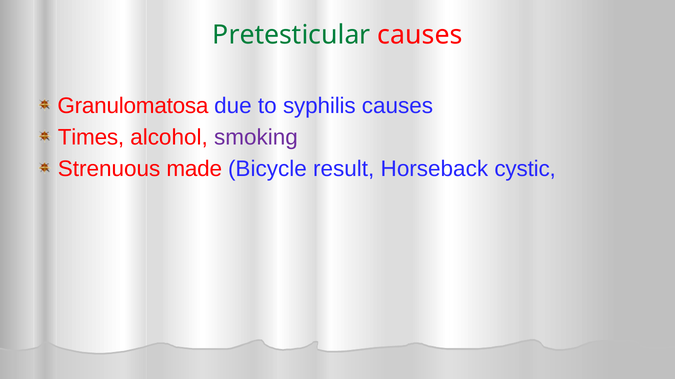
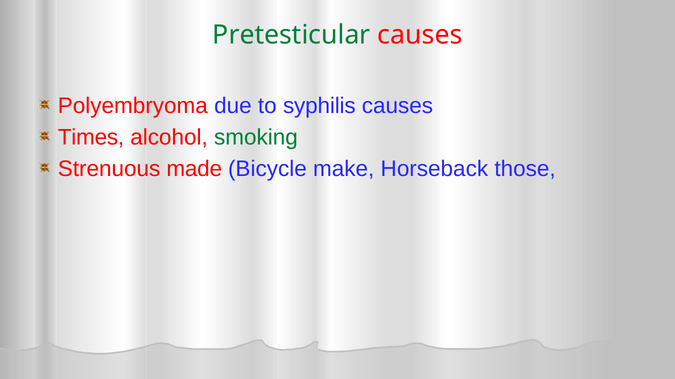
Granulomatosa: Granulomatosa -> Polyembryoma (133, 106)
smoking colour: purple -> green (256, 138)
result: result -> make (344, 169)
cystic: cystic -> those (525, 169)
